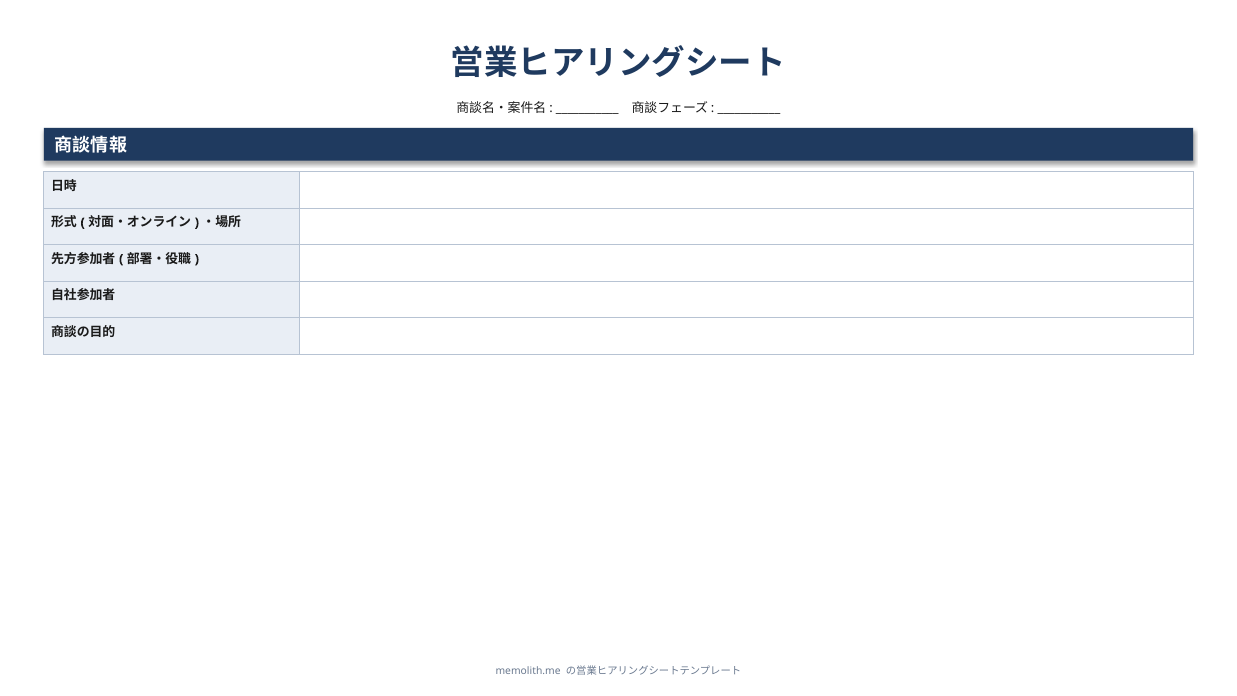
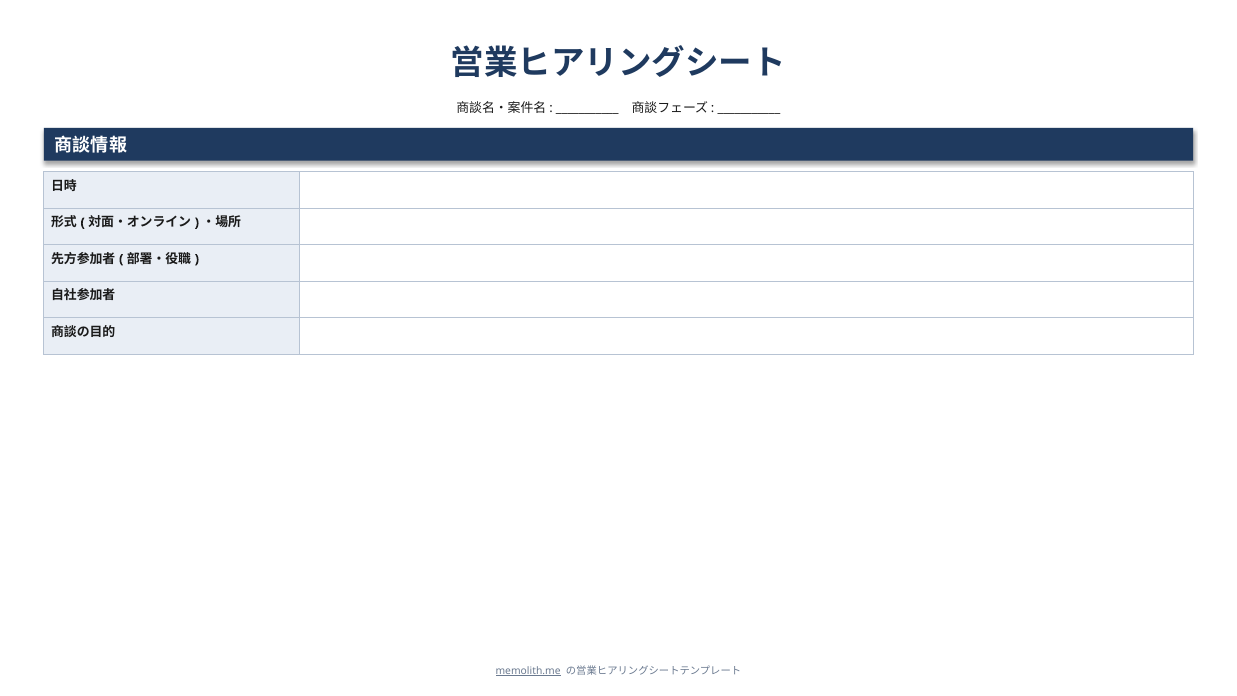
memolith.me underline: none -> present (528, 671)
